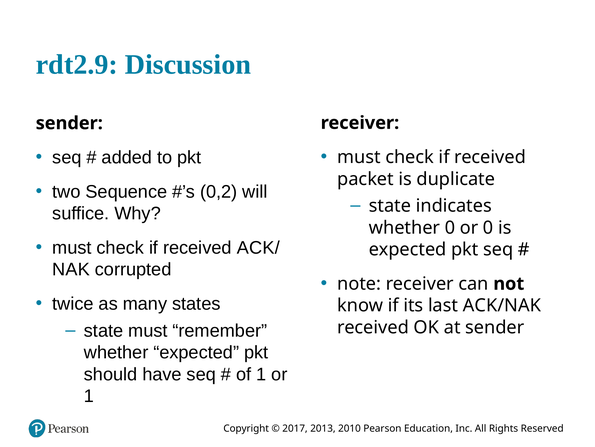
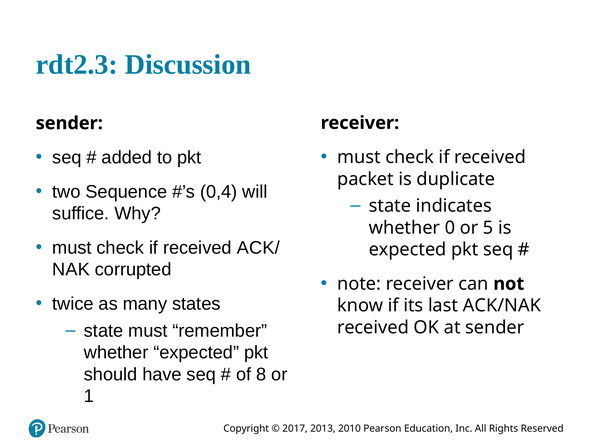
t2.9: t2.9 -> t2.3 (91, 65)
0,2: 0,2 -> 0,4 (219, 191)
or 0: 0 -> 5 (488, 227)
of 1: 1 -> 8 (261, 374)
